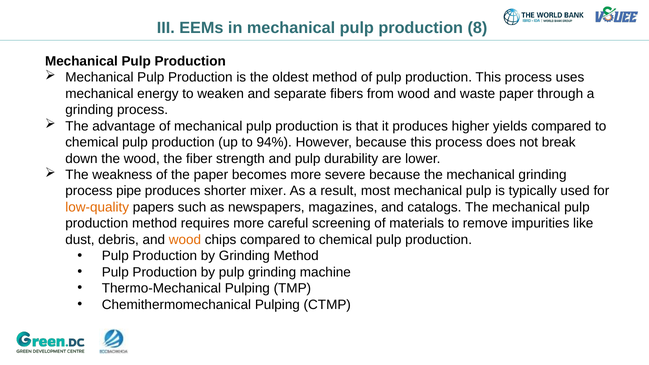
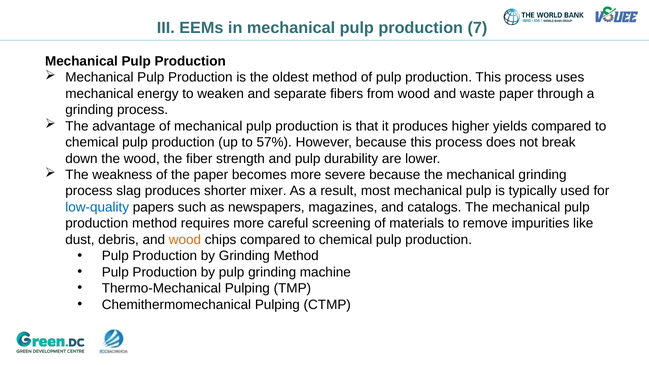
8: 8 -> 7 (477, 28)
94%: 94% -> 57% (274, 142)
pipe: pipe -> slag (129, 191)
low-quality colour: orange -> blue (97, 207)
